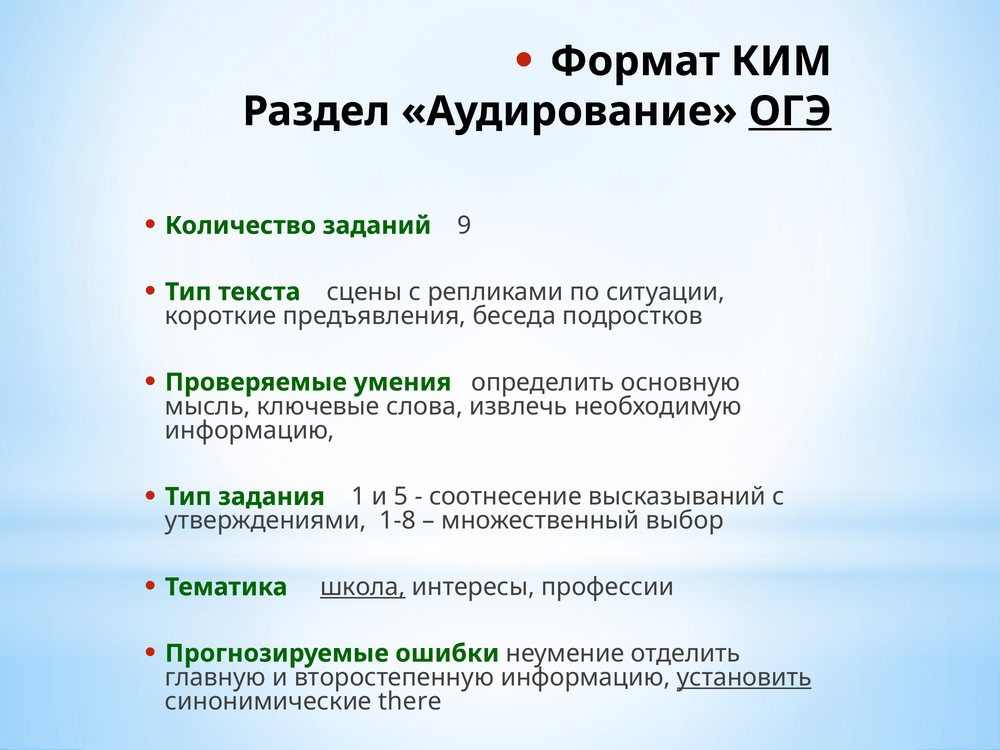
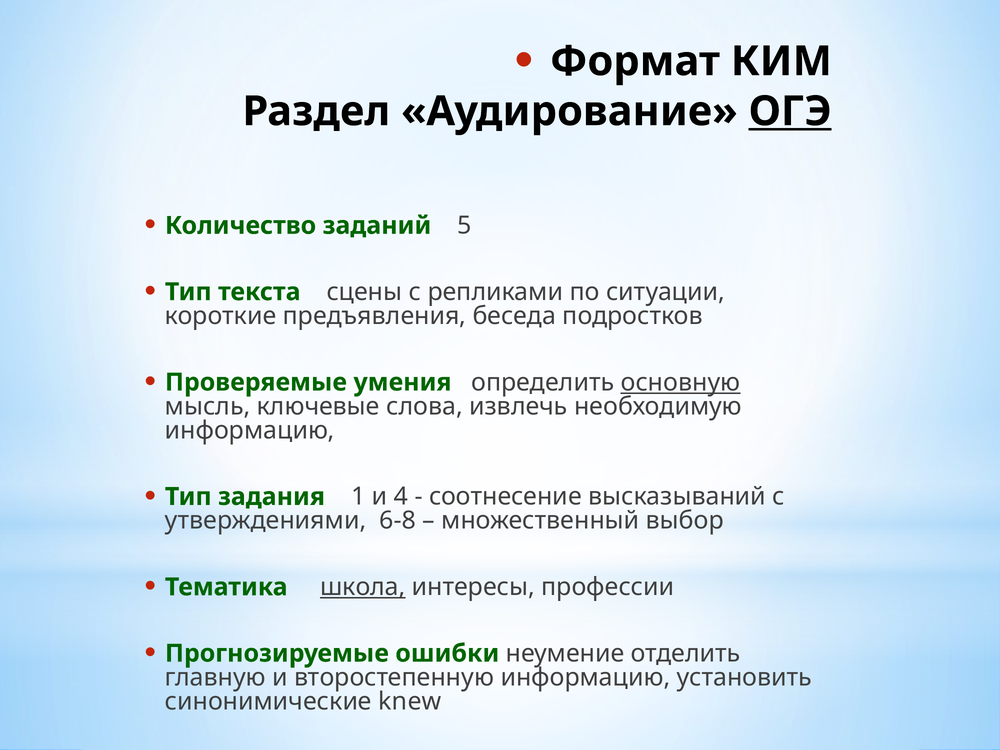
9: 9 -> 5 (465, 226)
основную underline: none -> present (680, 382)
5: 5 -> 4 (401, 497)
1-8: 1-8 -> 6-8 (398, 521)
установить underline: present -> none (744, 677)
there: there -> knew (410, 701)
